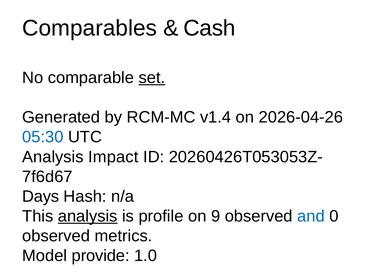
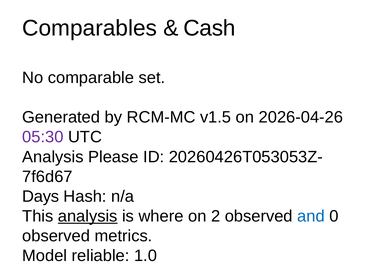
set underline: present -> none (152, 78)
v1.4: v1.4 -> v1.5 (216, 117)
05:30 colour: blue -> purple (43, 137)
Impact: Impact -> Please (113, 157)
profile: profile -> where (161, 216)
9: 9 -> 2 (216, 216)
provide: provide -> reliable (101, 256)
